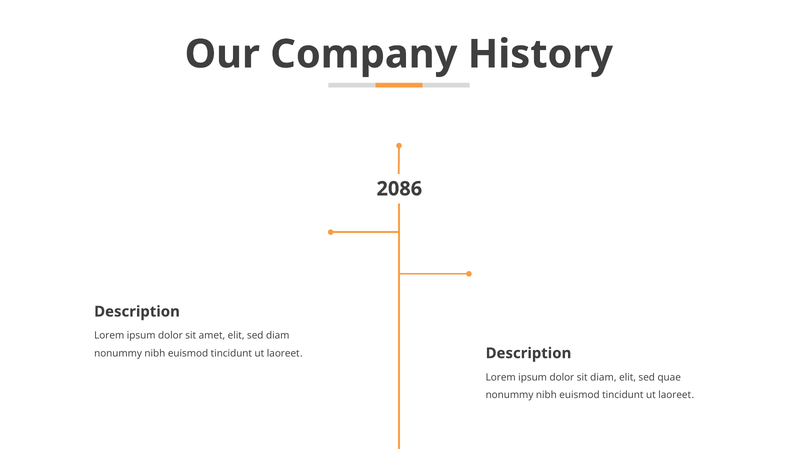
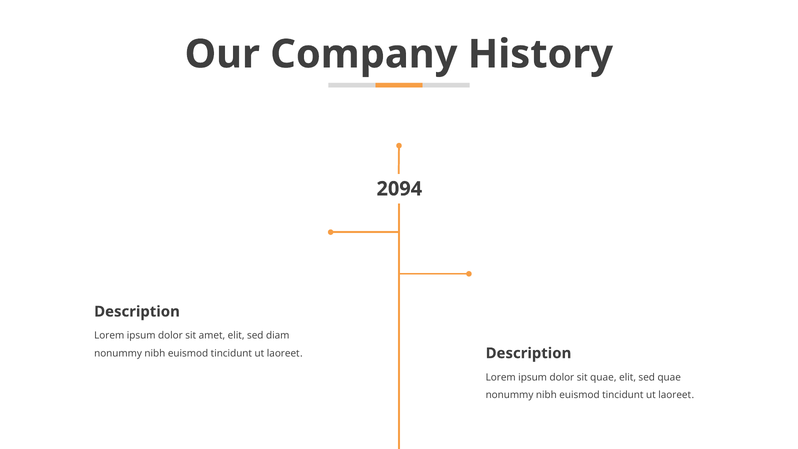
2086: 2086 -> 2094 (399, 189)
sit diam: diam -> quae (603, 377)
